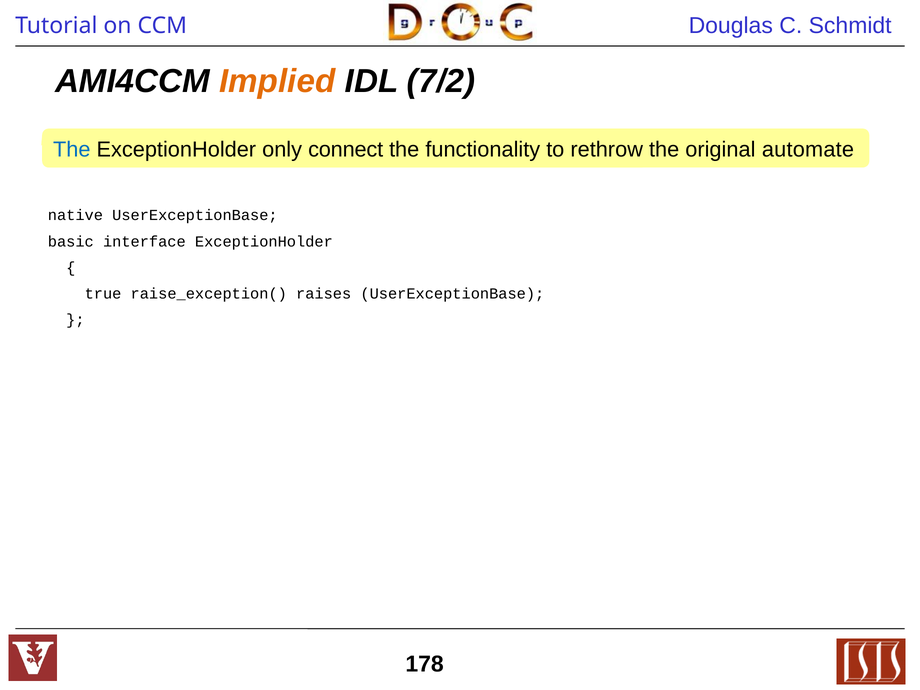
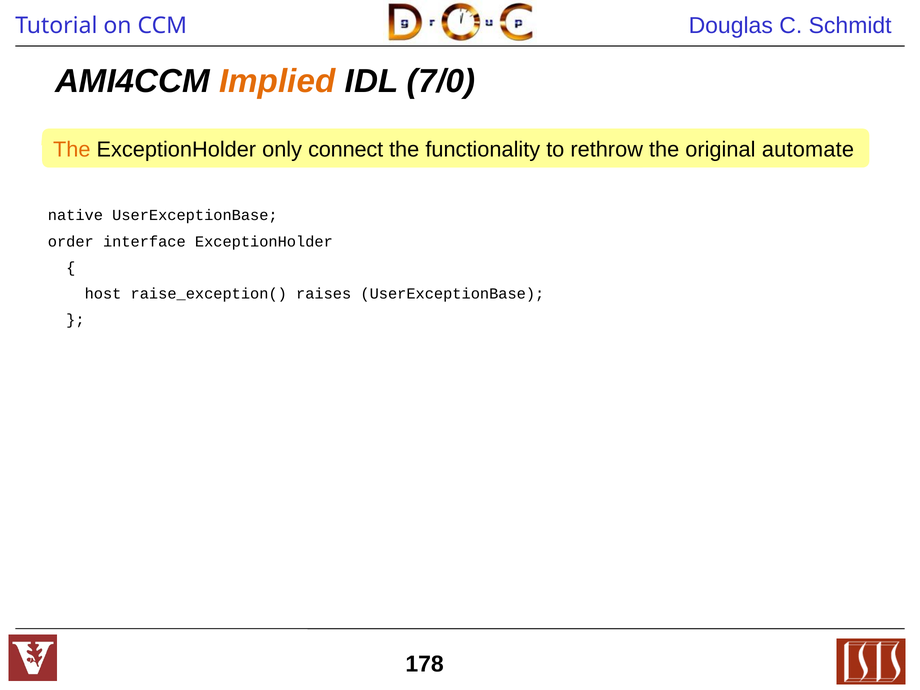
7/2: 7/2 -> 7/0 (441, 81)
The colour: blue -> orange (72, 150)
basic: basic -> order (71, 241)
true: true -> host (103, 294)
